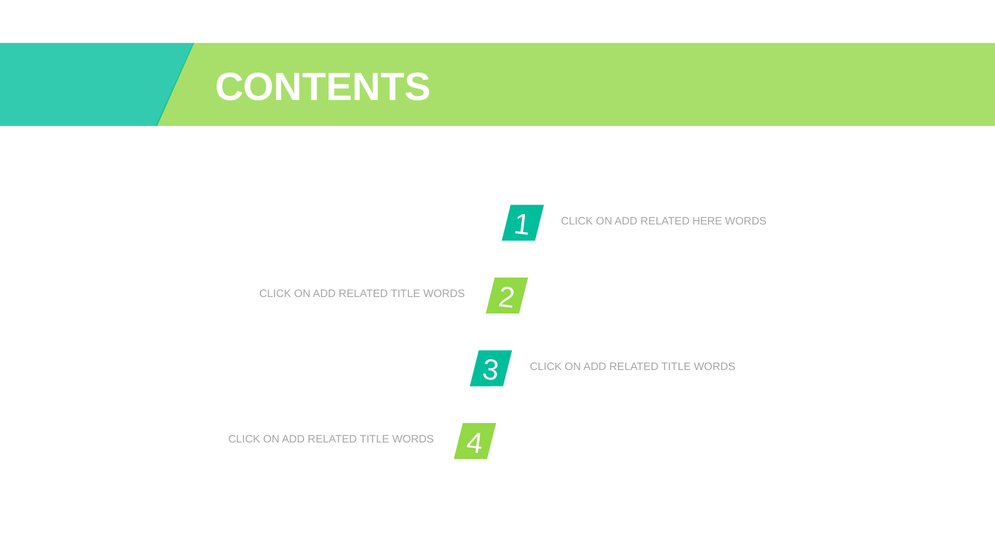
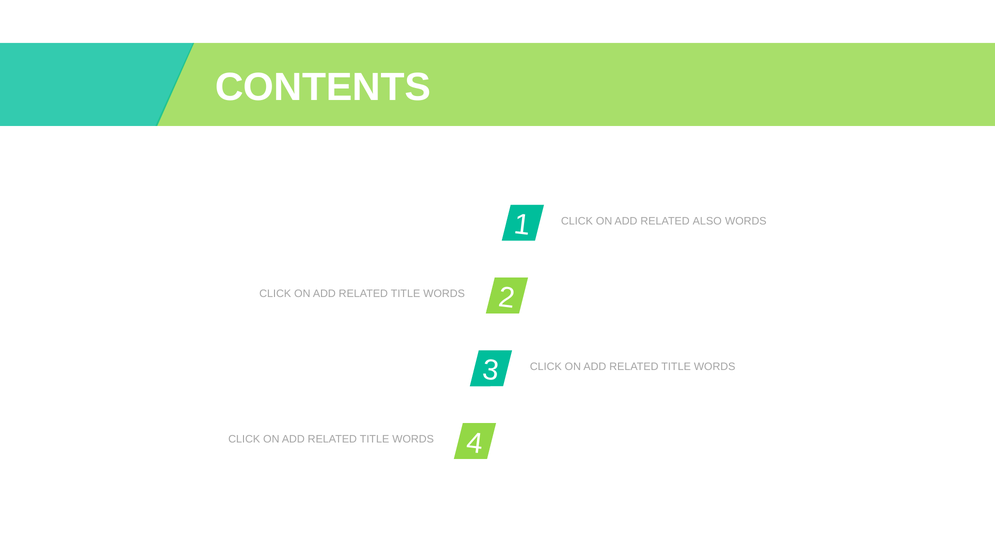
HERE: HERE -> ALSO (707, 221)
